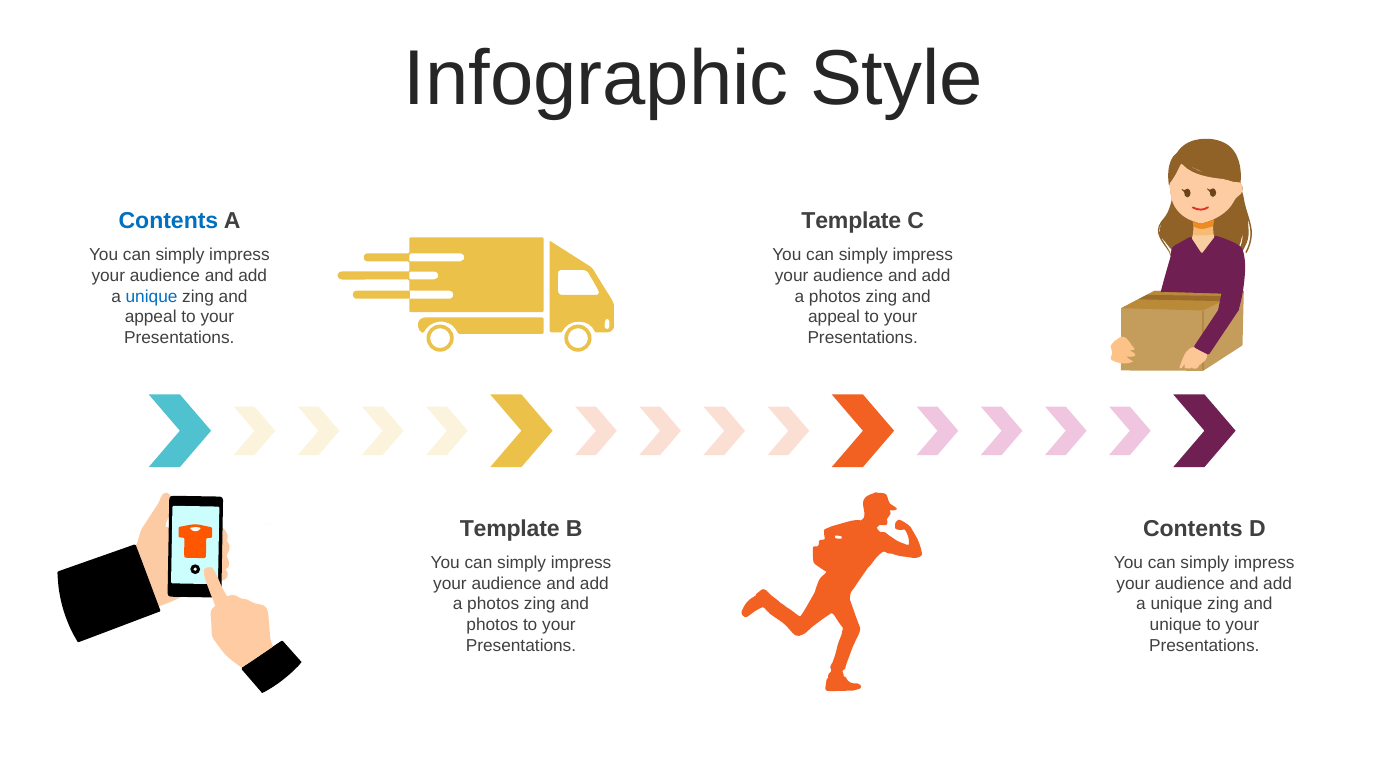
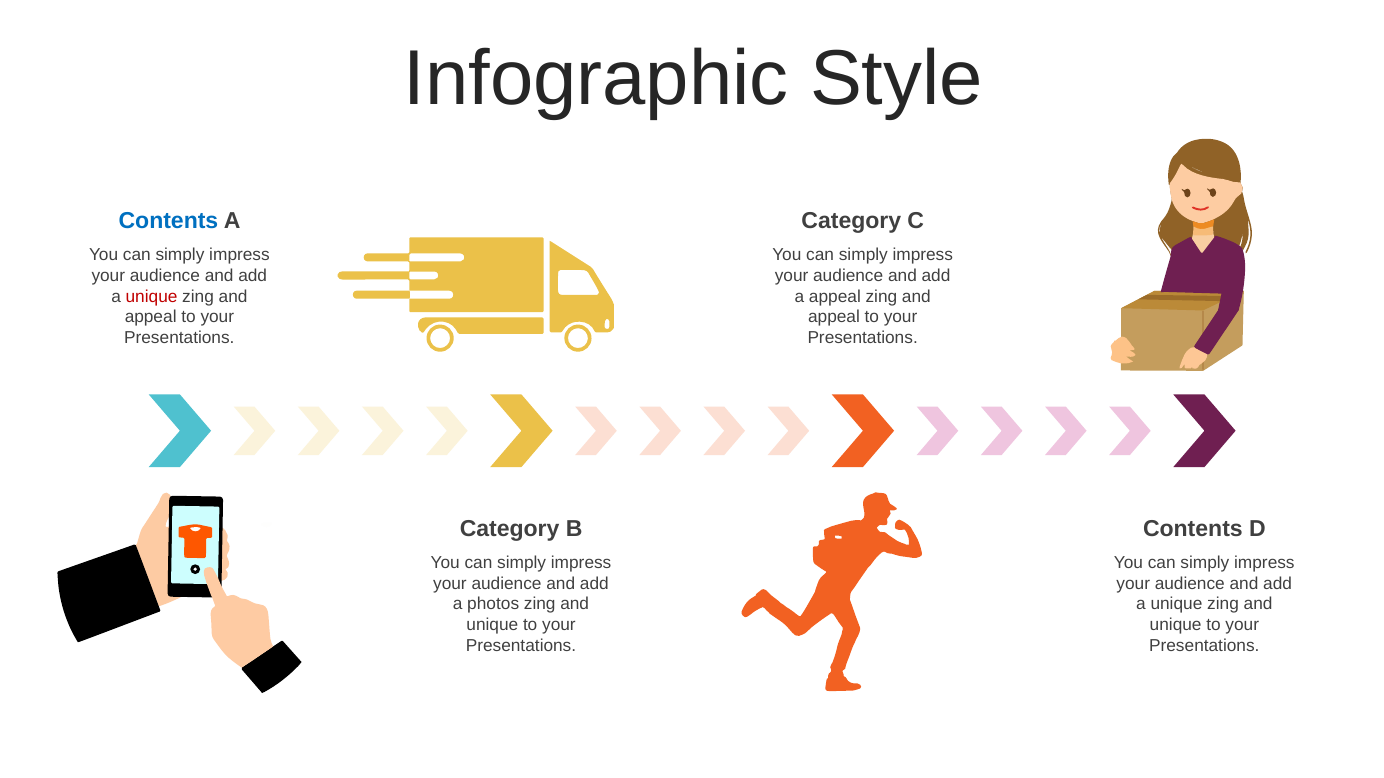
Template: Template -> Category (851, 221)
unique colour: blue -> red (152, 297)
photos: photos -> appeal (835, 297)
Template: Template -> Category (510, 529)
photos: photos -> unique (492, 625)
